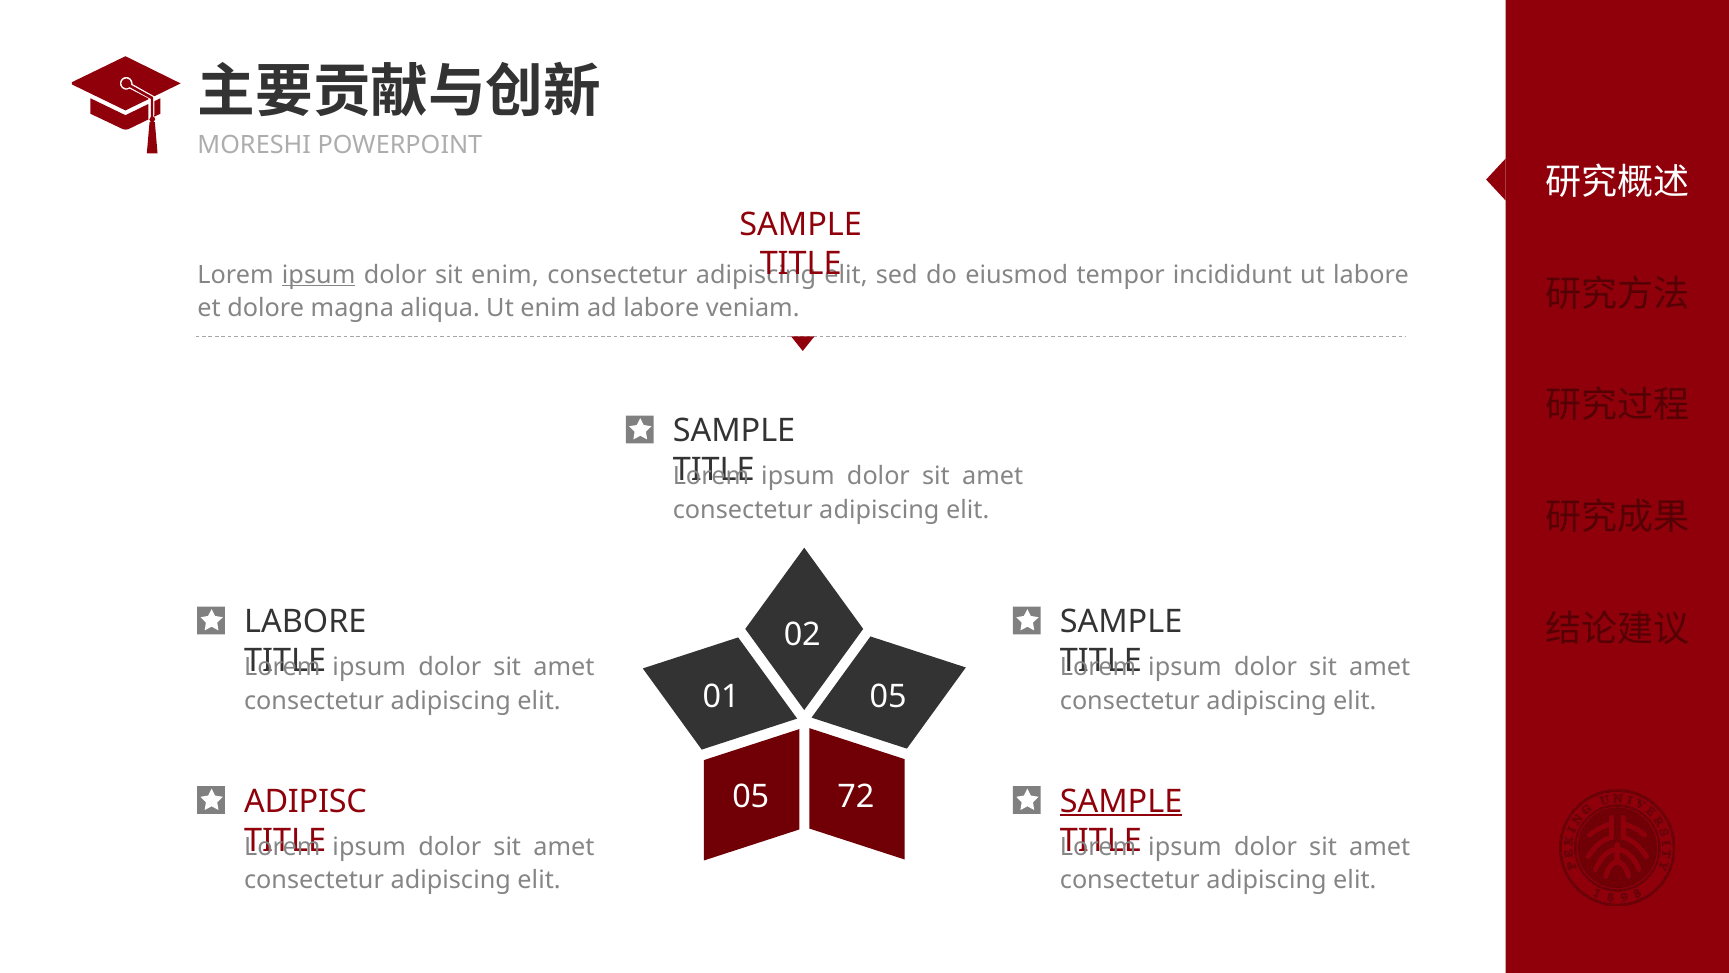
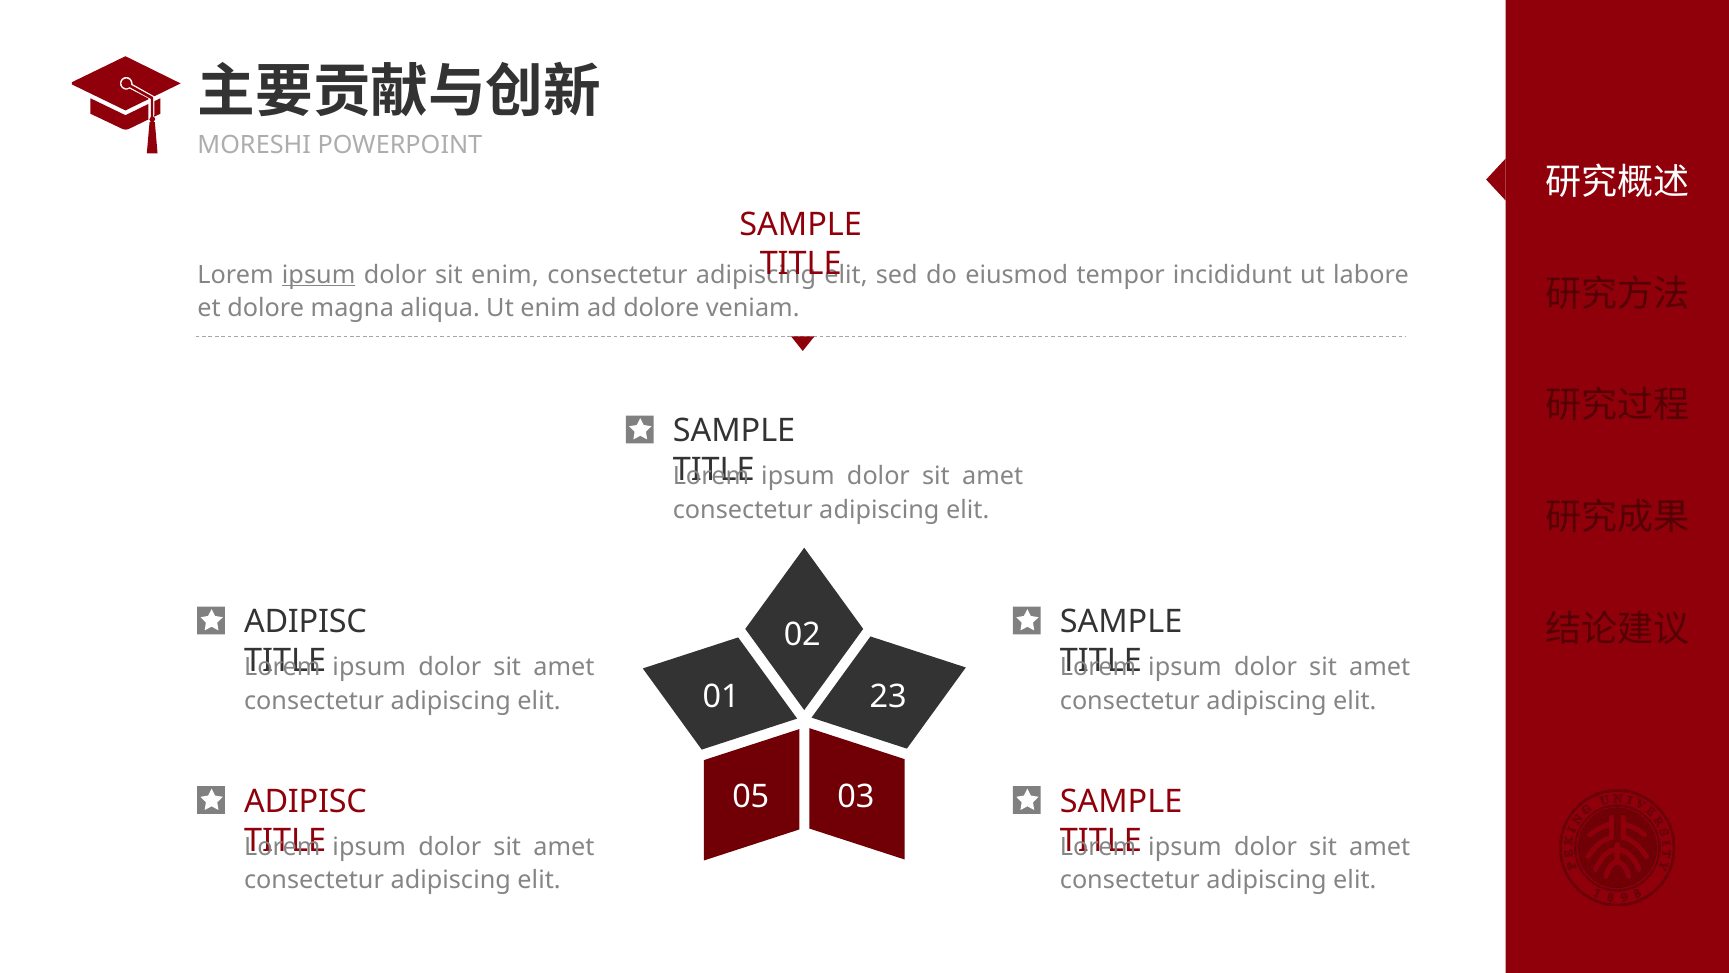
ad labore: labore -> dolore (661, 308)
LABORE: LABORE -> ADIPISC (305, 622)
01 05: 05 -> 23 (888, 696)
72: 72 -> 03 (856, 796)
SAMPLE underline: present -> none (1121, 801)
